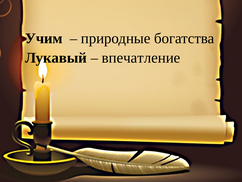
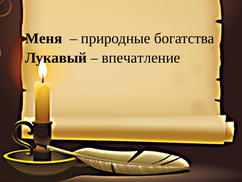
Учим: Учим -> Меня (44, 38)
